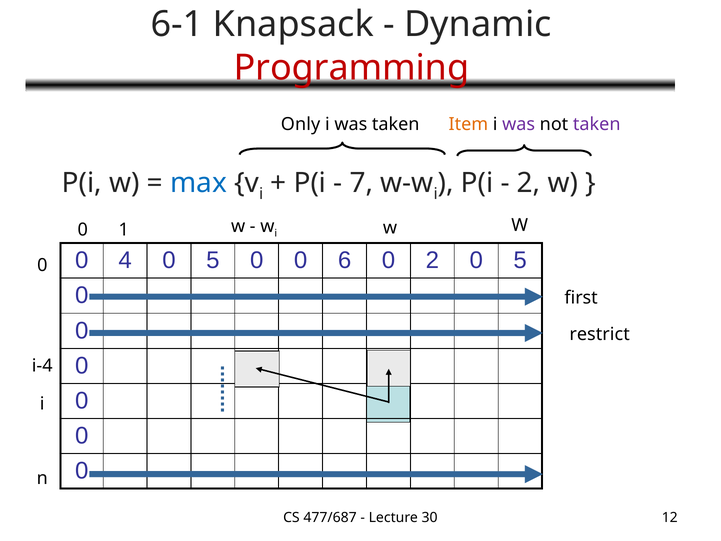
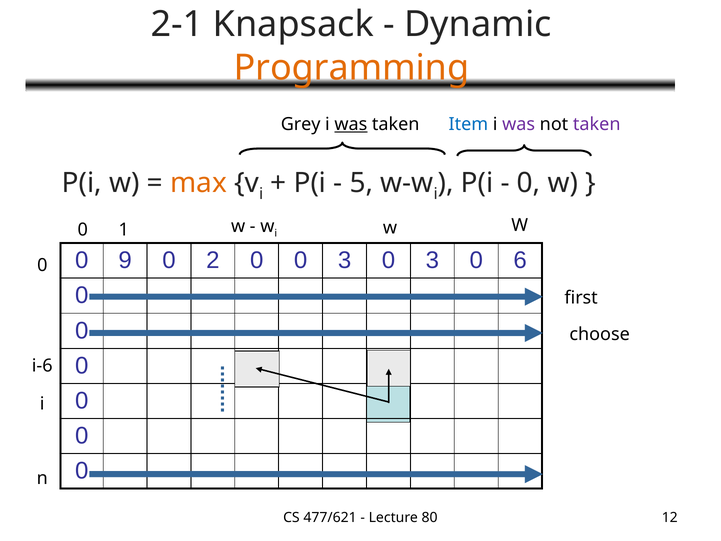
6-1: 6-1 -> 2-1 (177, 24)
Programming colour: red -> orange (351, 68)
Only: Only -> Grey (301, 124)
was underline: none -> present (351, 124)
Item colour: orange -> blue (468, 124)
max colour: blue -> orange (199, 183)
7: 7 -> 5 (361, 183)
2: 2 -> 0 (529, 183)
4: 4 -> 9 (125, 260)
5: 5 -> 2 (213, 260)
0 0 6: 6 -> 3 (345, 260)
2: 2 -> 3 (432, 260)
5: 5 -> 6 (520, 260)
restrict: restrict -> choose (600, 334)
i-4: i-4 -> i-6 (42, 365)
477/687: 477/687 -> 477/621 (330, 517)
30: 30 -> 80 (430, 517)
